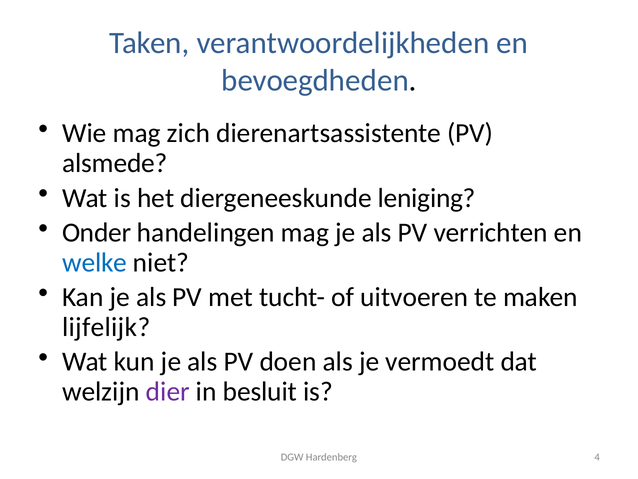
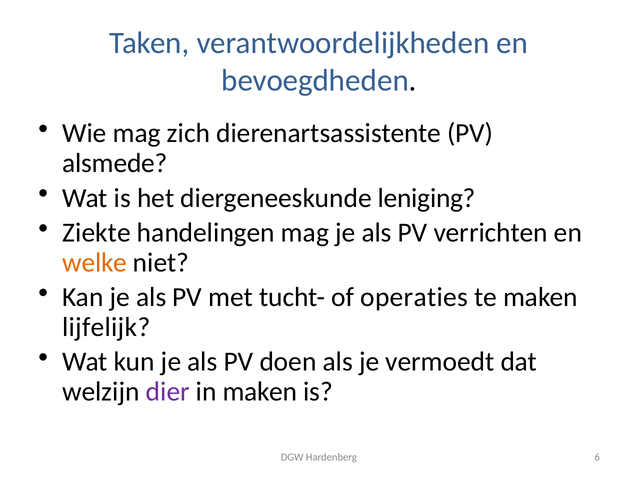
Onder: Onder -> Ziekte (96, 233)
welke colour: blue -> orange (95, 262)
uitvoeren: uitvoeren -> operaties (414, 297)
in besluit: besluit -> maken (260, 391)
4: 4 -> 6 (597, 457)
